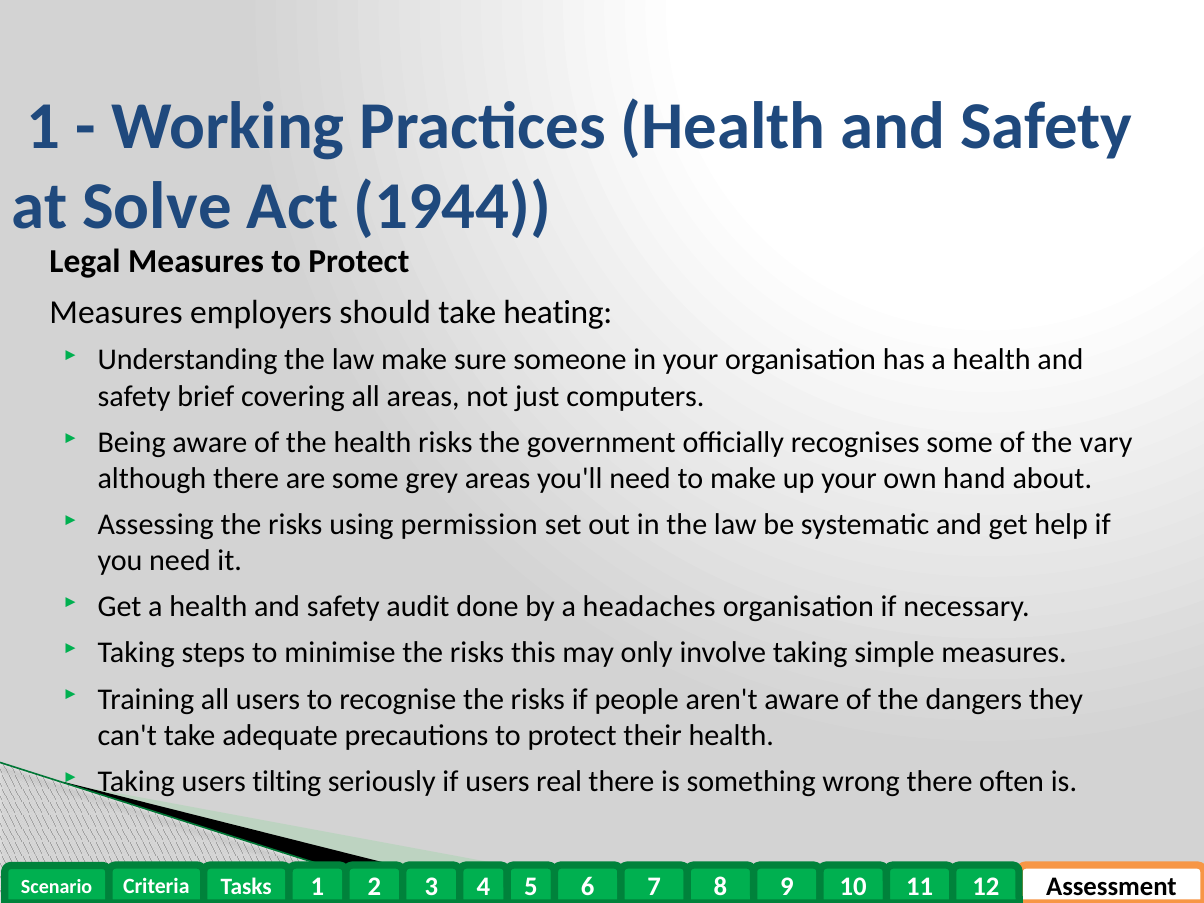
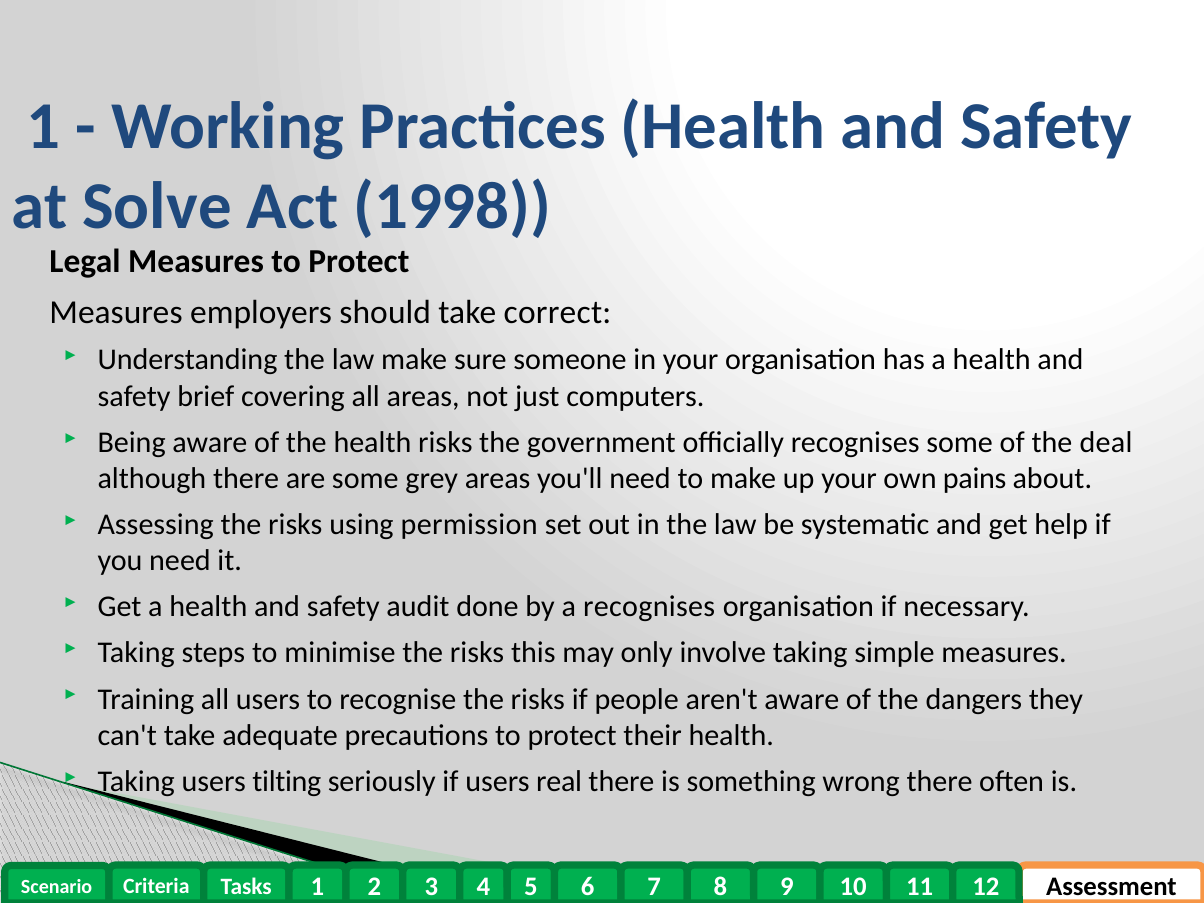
1944: 1944 -> 1998 (452, 207)
heating: heating -> correct (558, 312)
vary: vary -> deal (1106, 442)
hand: hand -> pains (975, 478)
a headaches: headaches -> recognises (649, 607)
